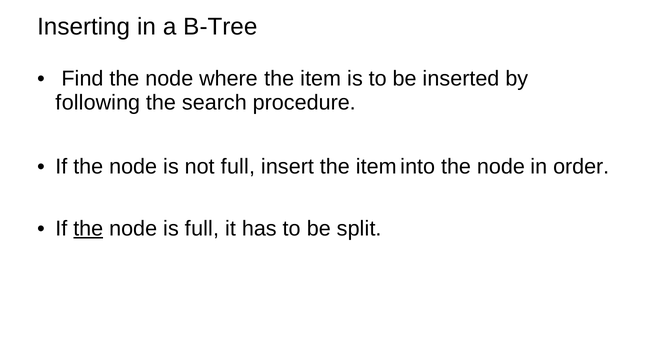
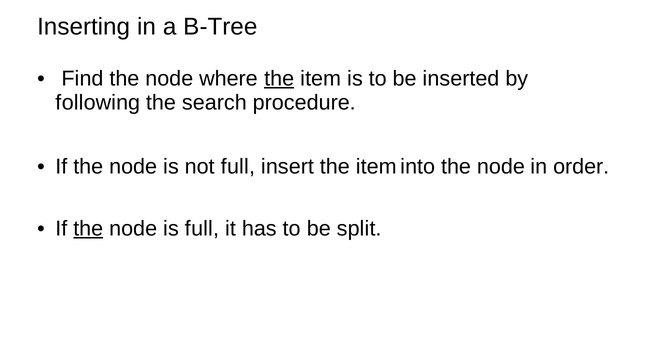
the underline: none -> present (279, 79)
